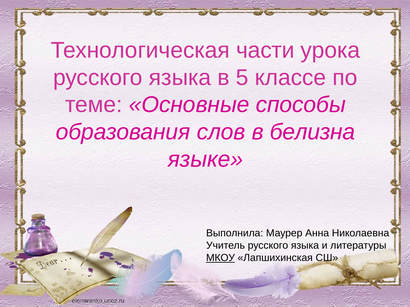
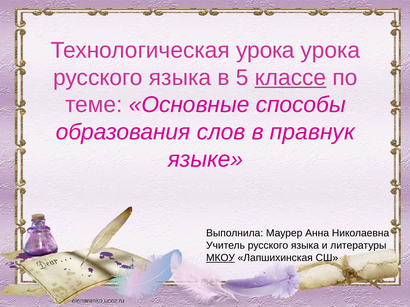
Технологическая части: части -> урока (265, 50)
классе underline: none -> present (291, 78)
белизна: белизна -> правнук (312, 132)
